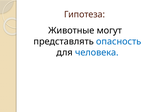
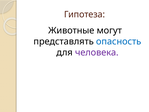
человека colour: blue -> purple (97, 52)
